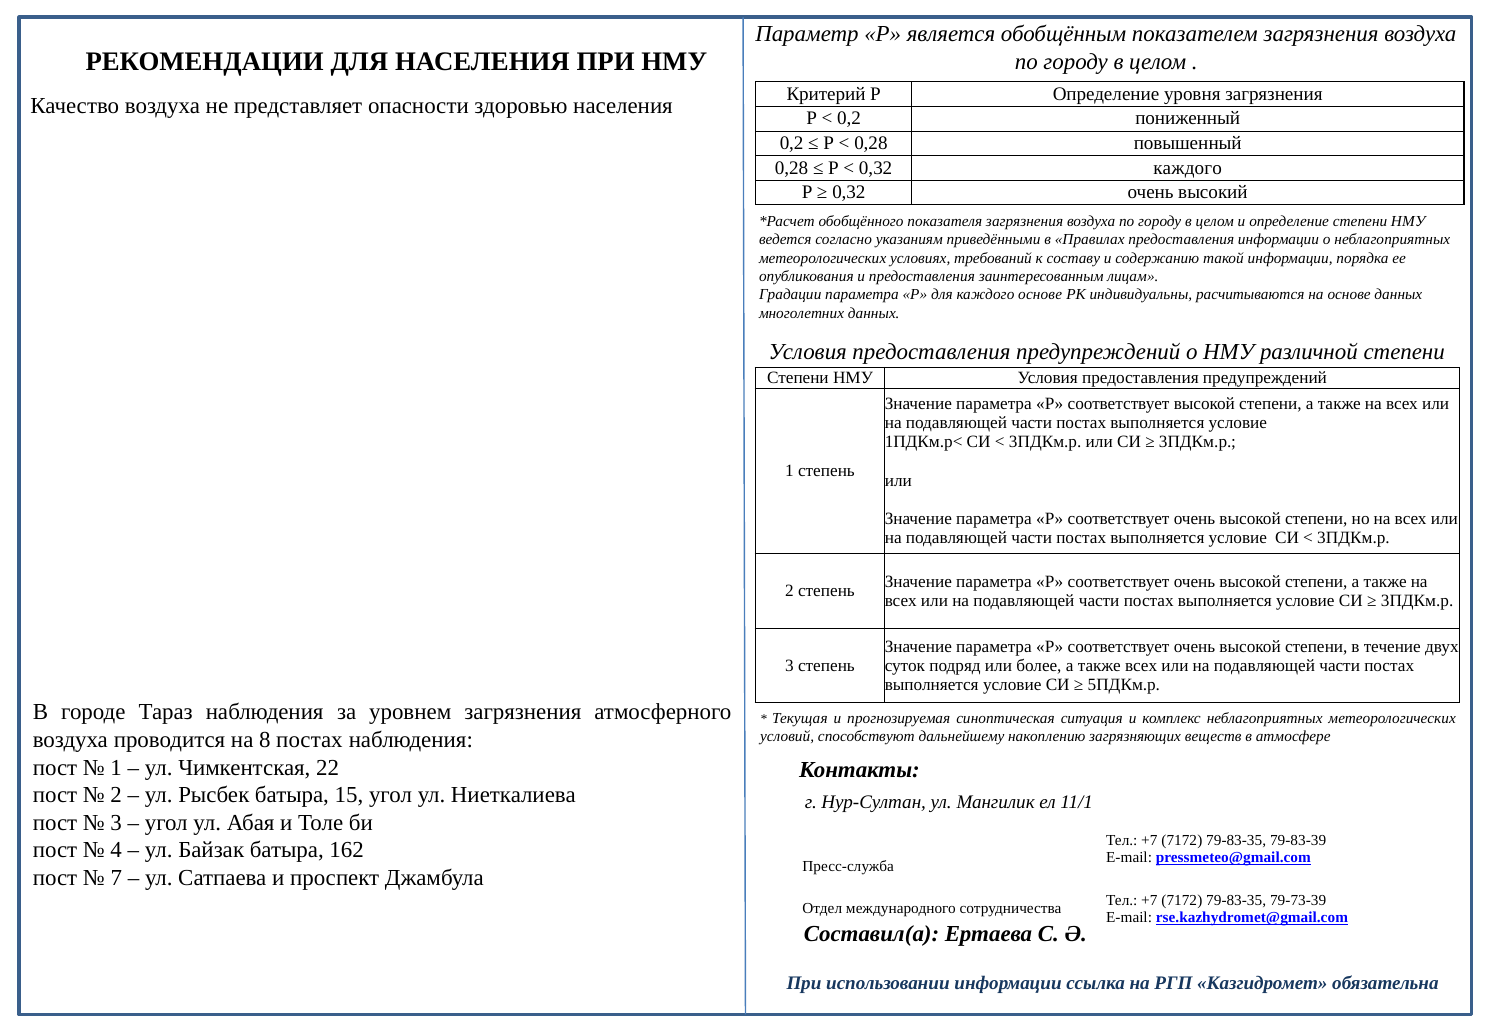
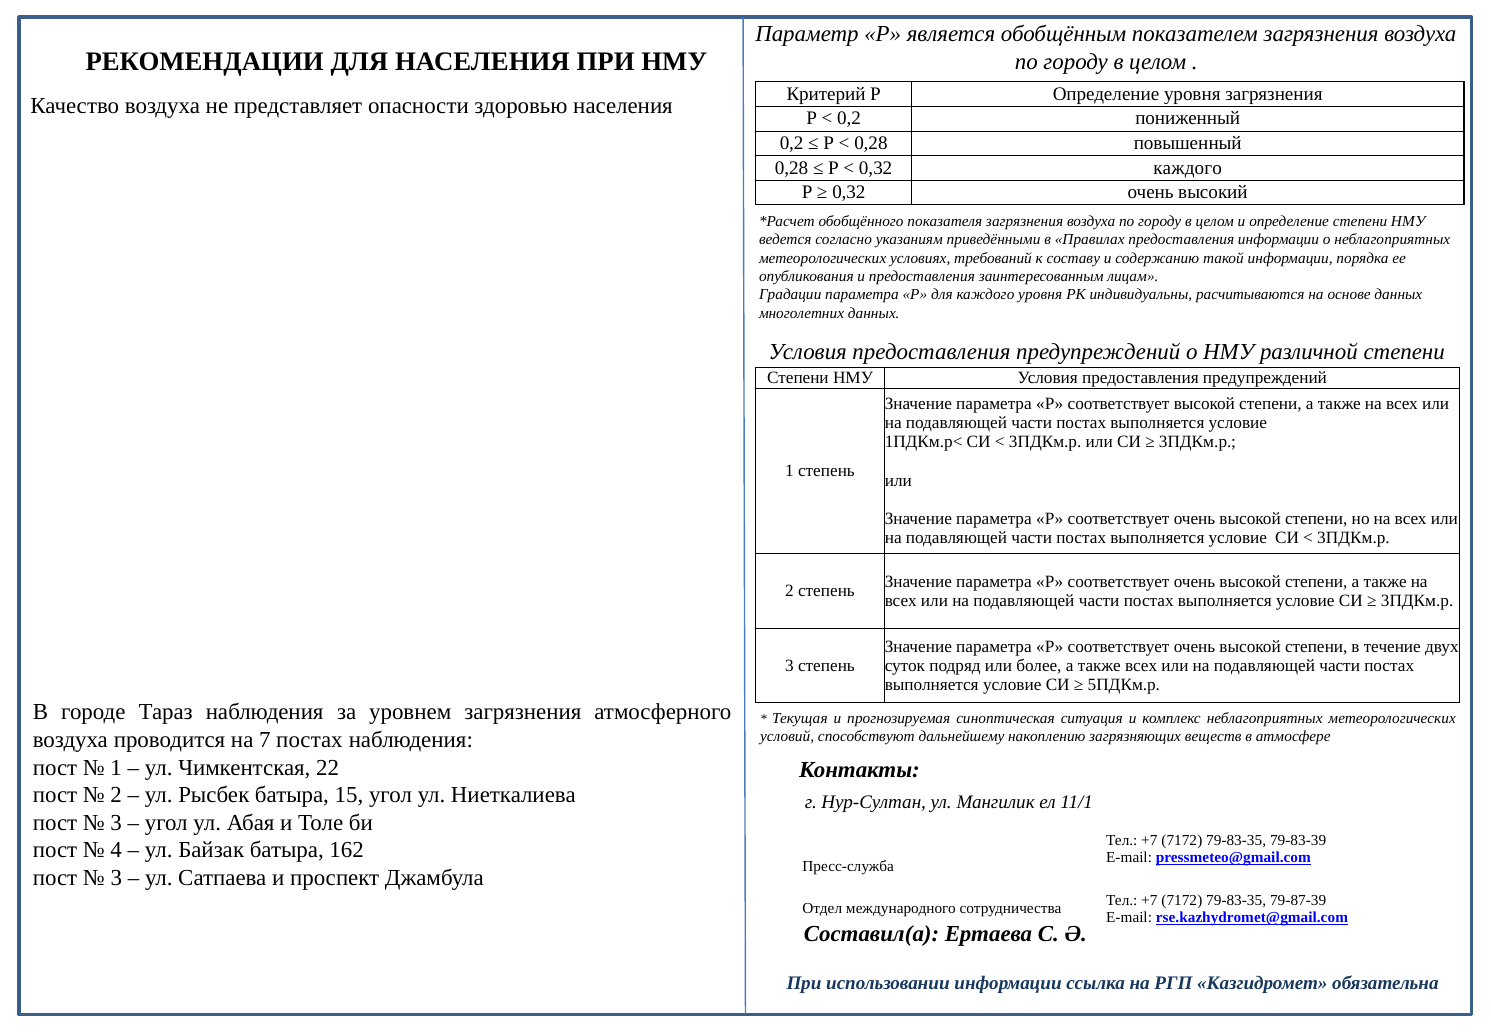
каждого основе: основе -> уровня (1040, 295)
8: 8 -> 7 (265, 740)
7: 7 -> 3 (116, 878)
79-73-39: 79-73-39 -> 79-87-39 (1298, 900)
